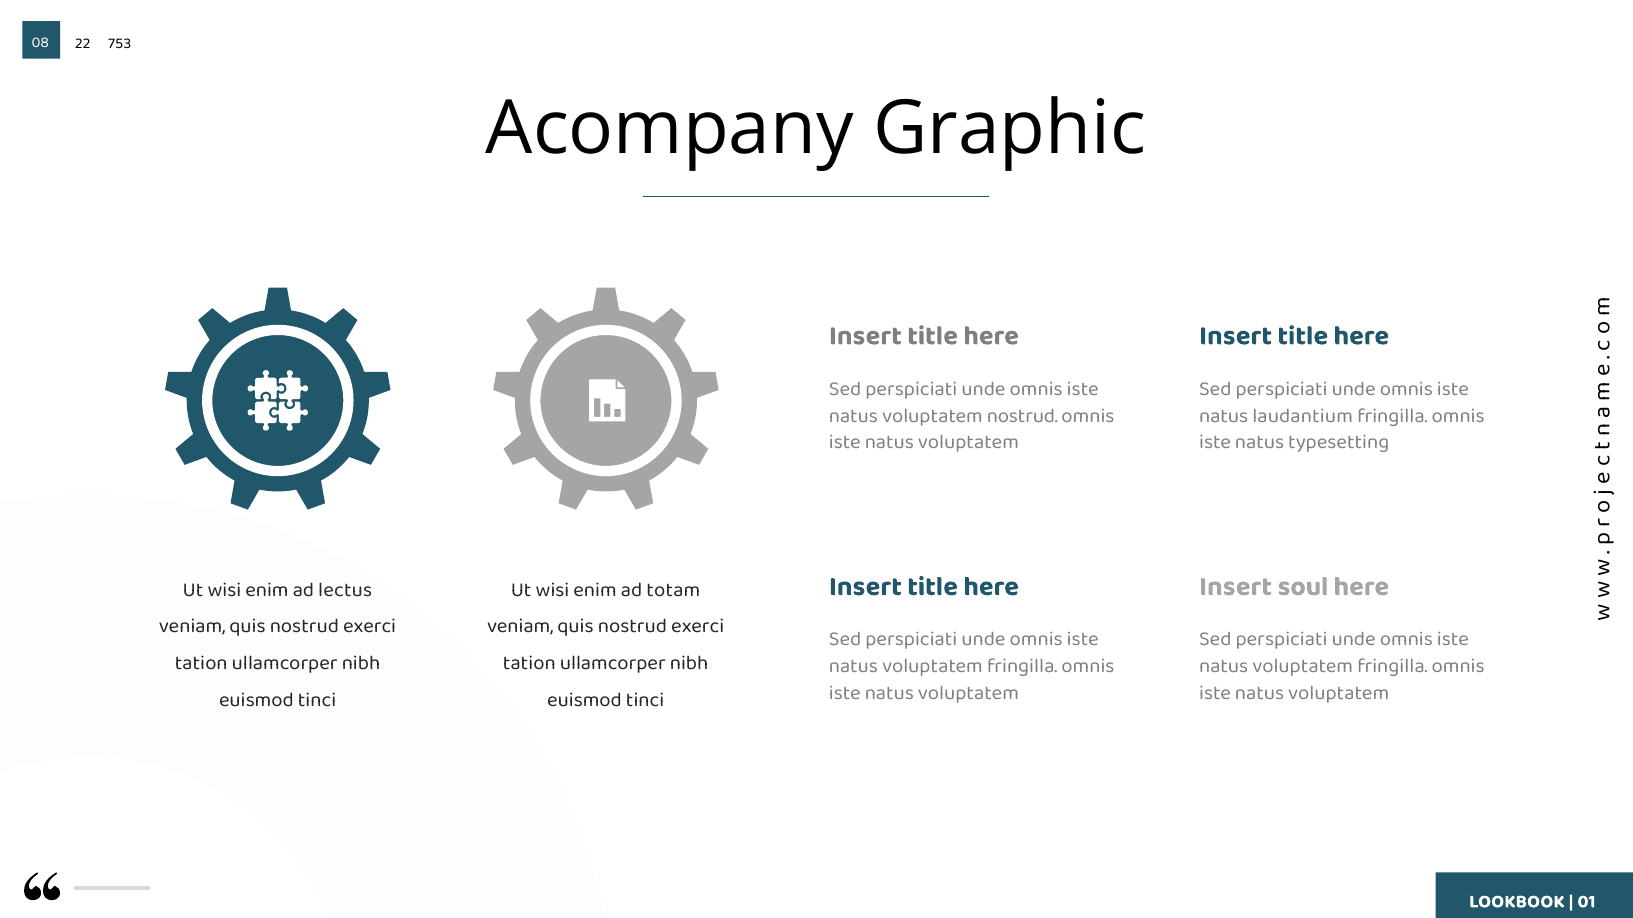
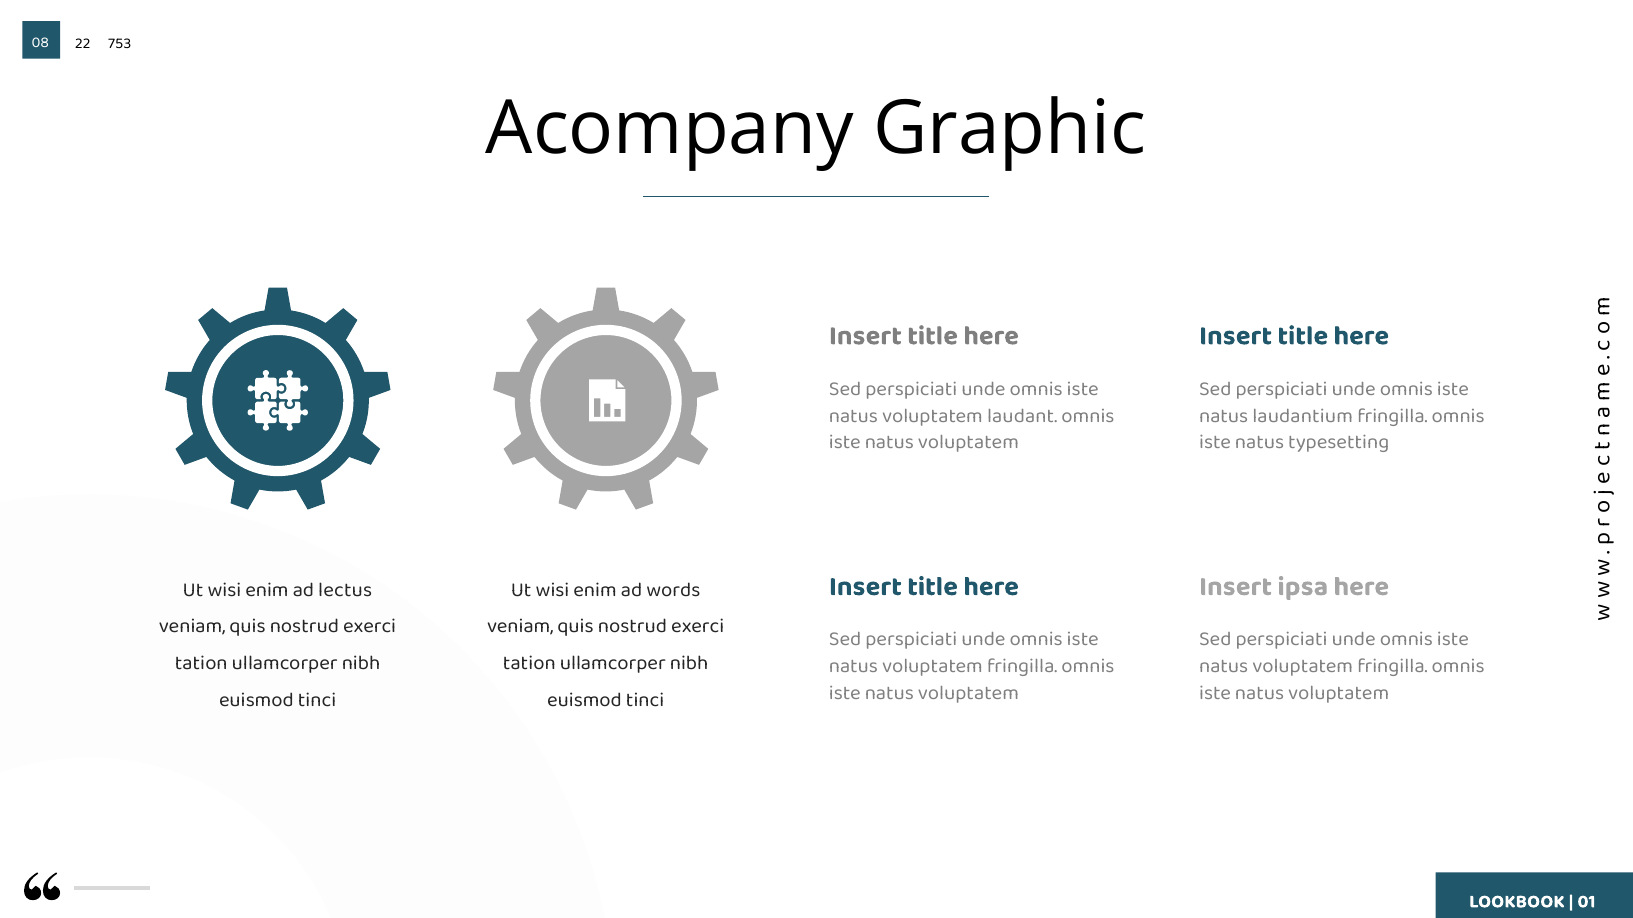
voluptatem nostrud: nostrud -> laudant (1022, 416)
soul: soul -> ipsa (1303, 586)
totam: totam -> words (673, 590)
